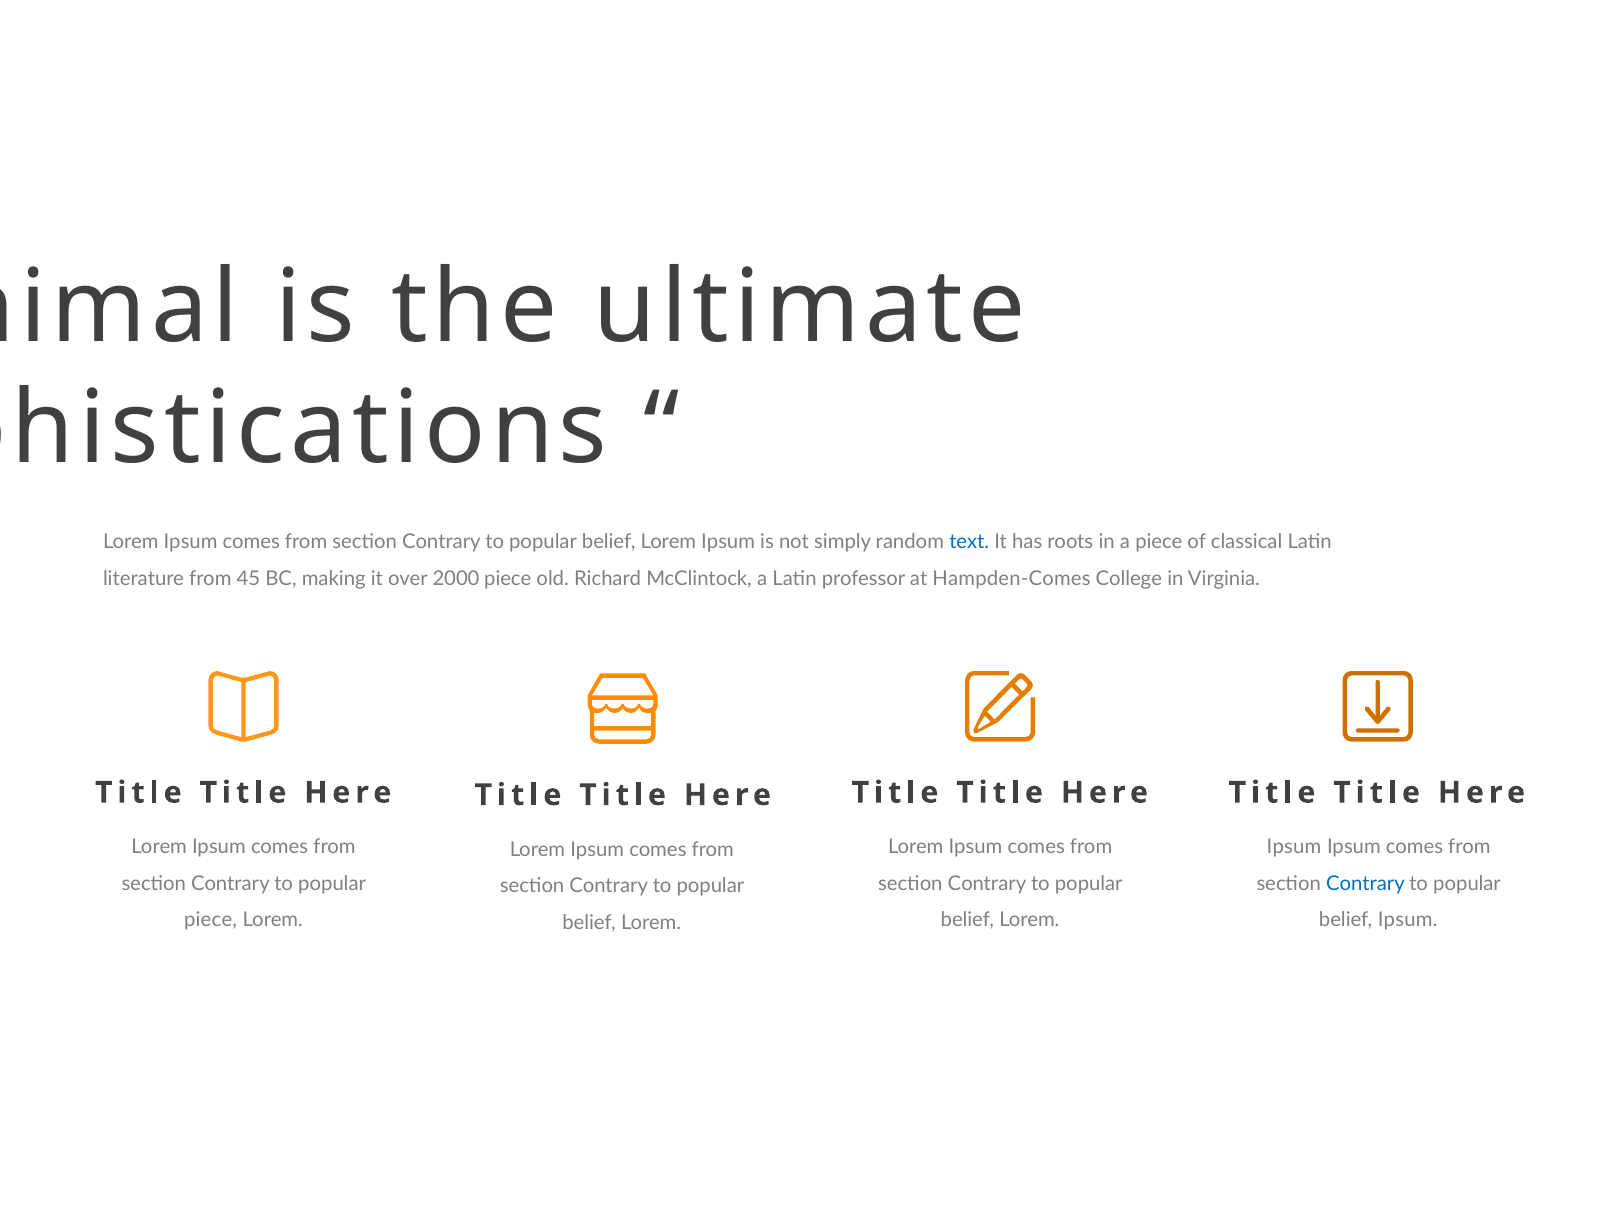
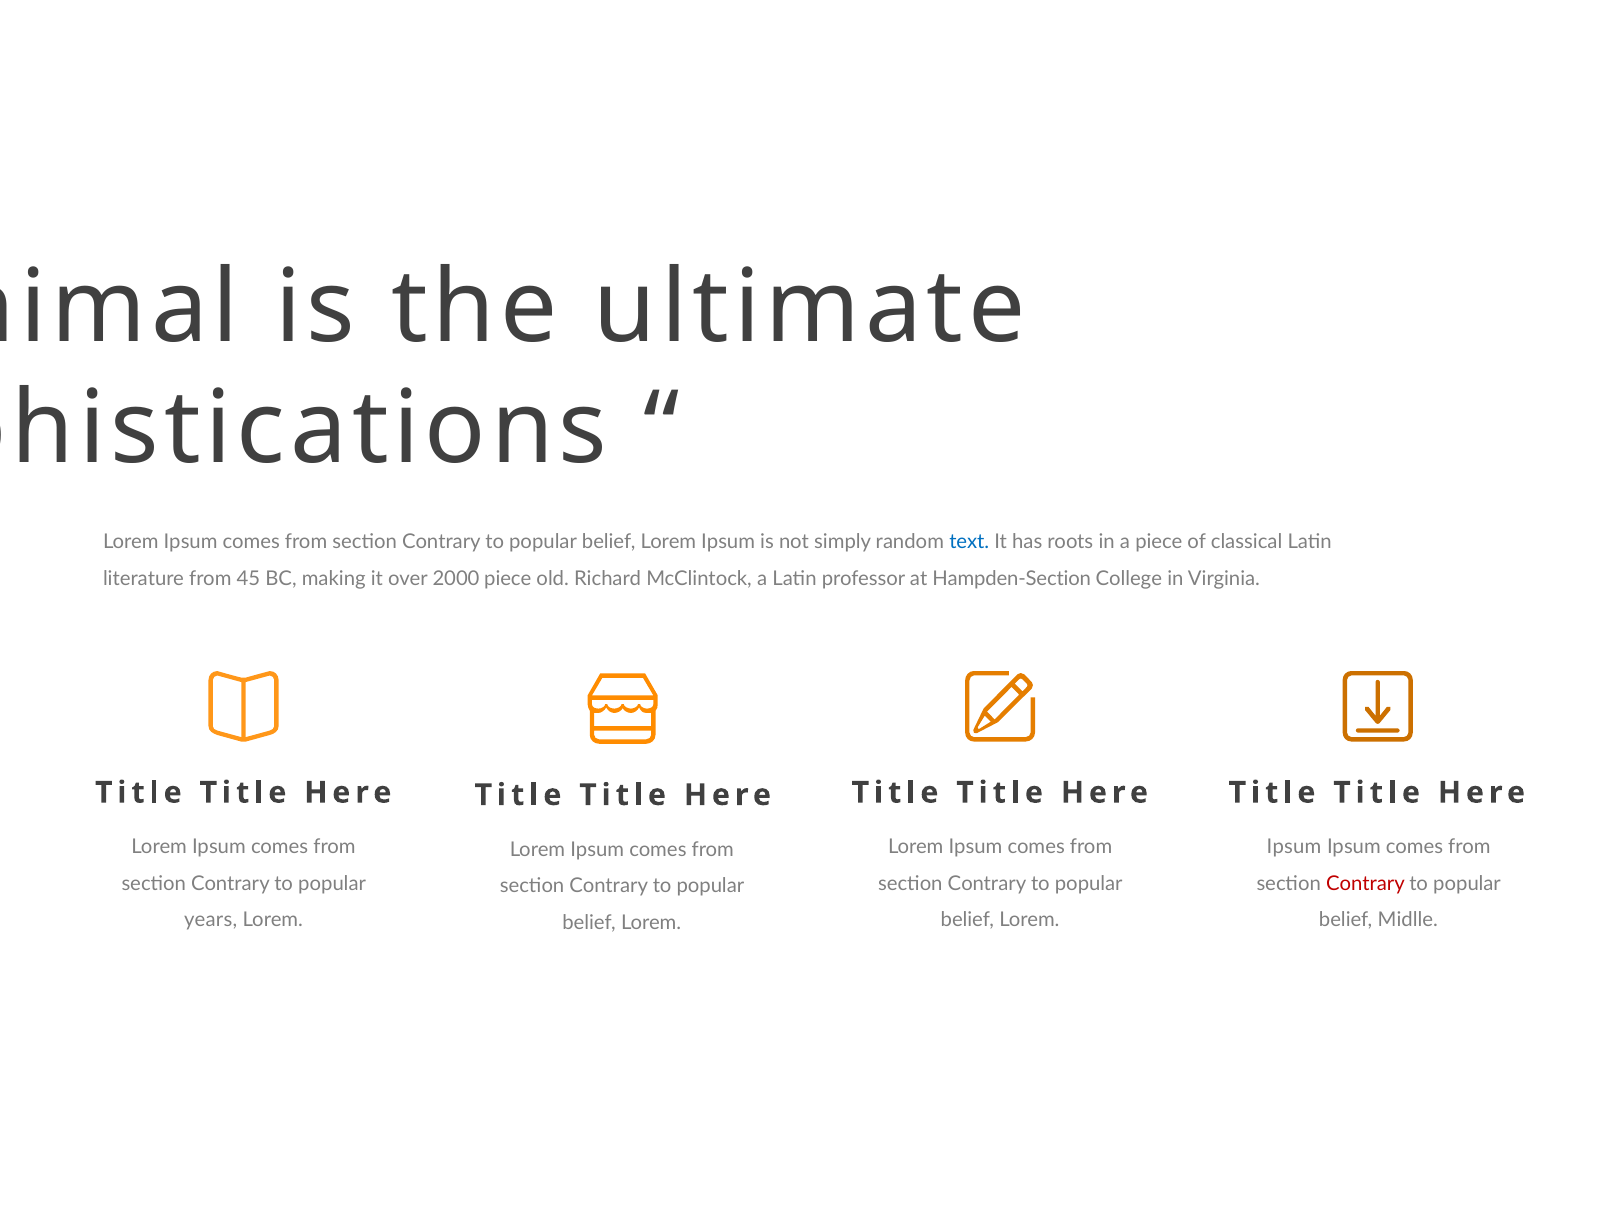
Hampden-Comes: Hampden-Comes -> Hampden-Section (1012, 579)
Contrary colour: blue -> red (1365, 884)
piece: piece -> years (211, 921)
belief Ipsum: Ipsum -> Midlle (1408, 921)
